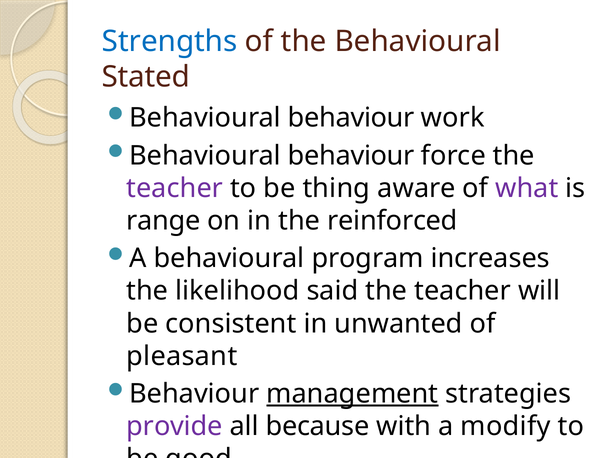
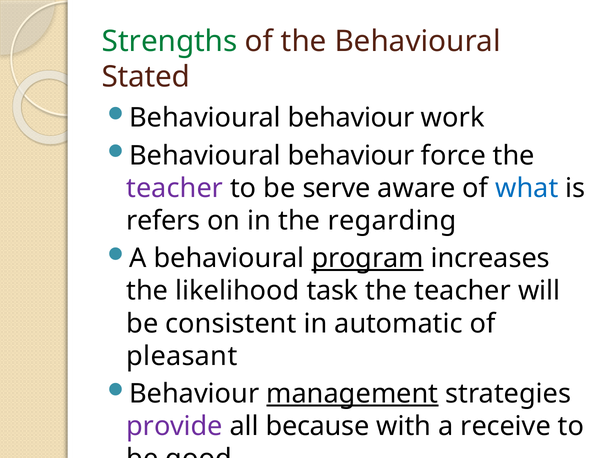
Strengths colour: blue -> green (170, 41)
thing: thing -> serve (337, 188)
what colour: purple -> blue (527, 188)
range: range -> refers (163, 221)
reinforced: reinforced -> regarding (392, 221)
program underline: none -> present (368, 259)
said: said -> task (332, 291)
unwanted: unwanted -> automatic (398, 324)
modify: modify -> receive (506, 427)
